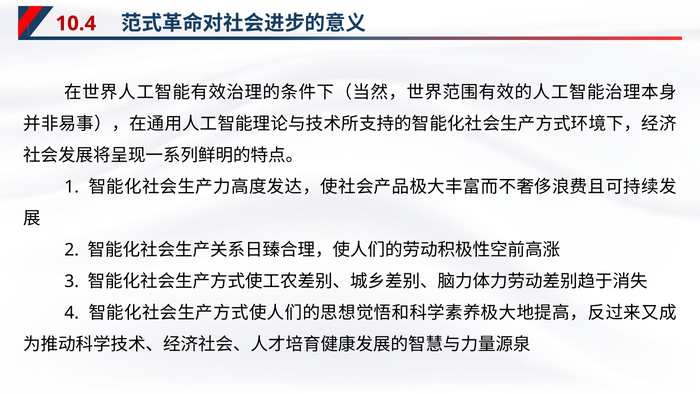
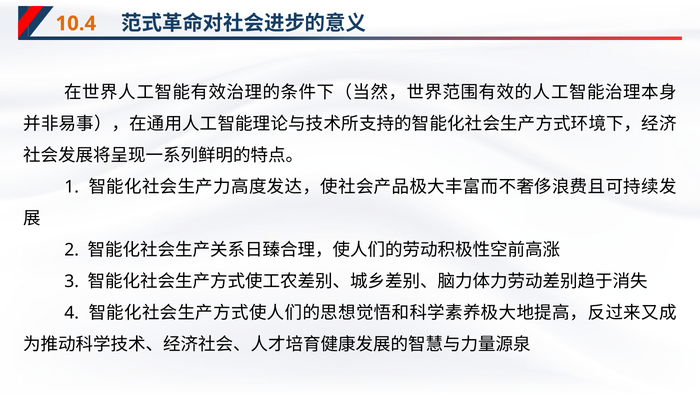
10.4 colour: red -> orange (76, 24)
